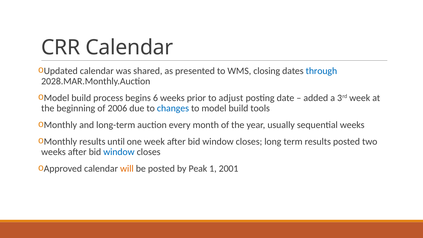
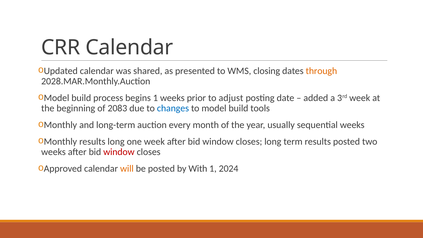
through colour: blue -> orange (321, 71)
begins 6: 6 -> 1 (155, 98)
2006: 2006 -> 2083 (117, 108)
results until: until -> long (116, 142)
window colour: blue -> red (119, 152)
Peak: Peak -> With (198, 169)
2001: 2001 -> 2024 (229, 169)
